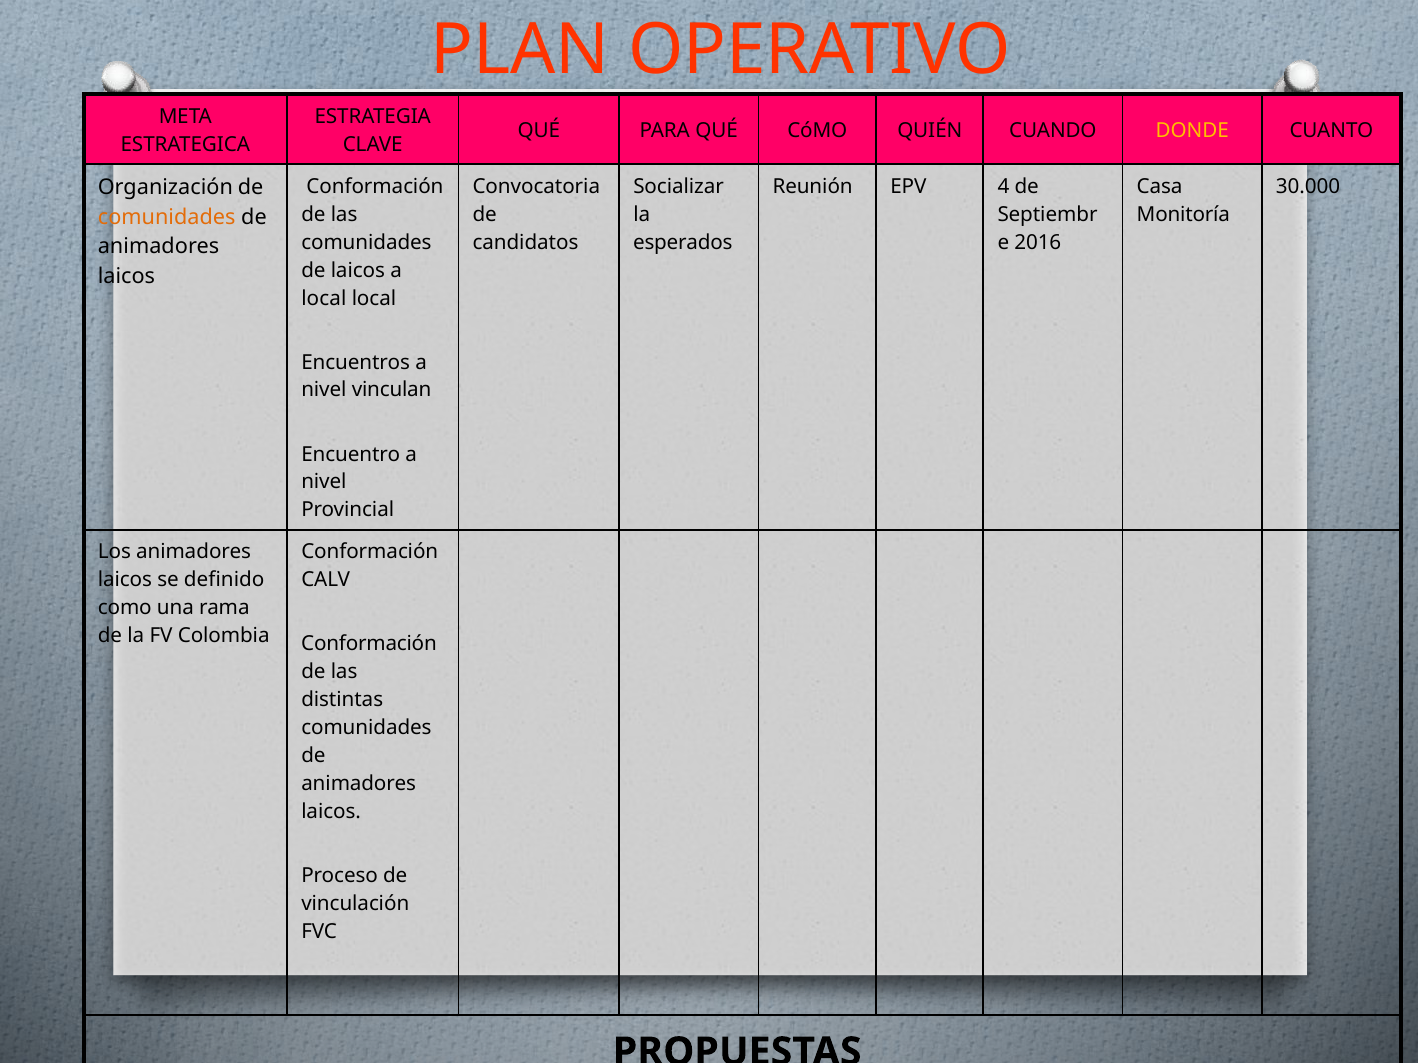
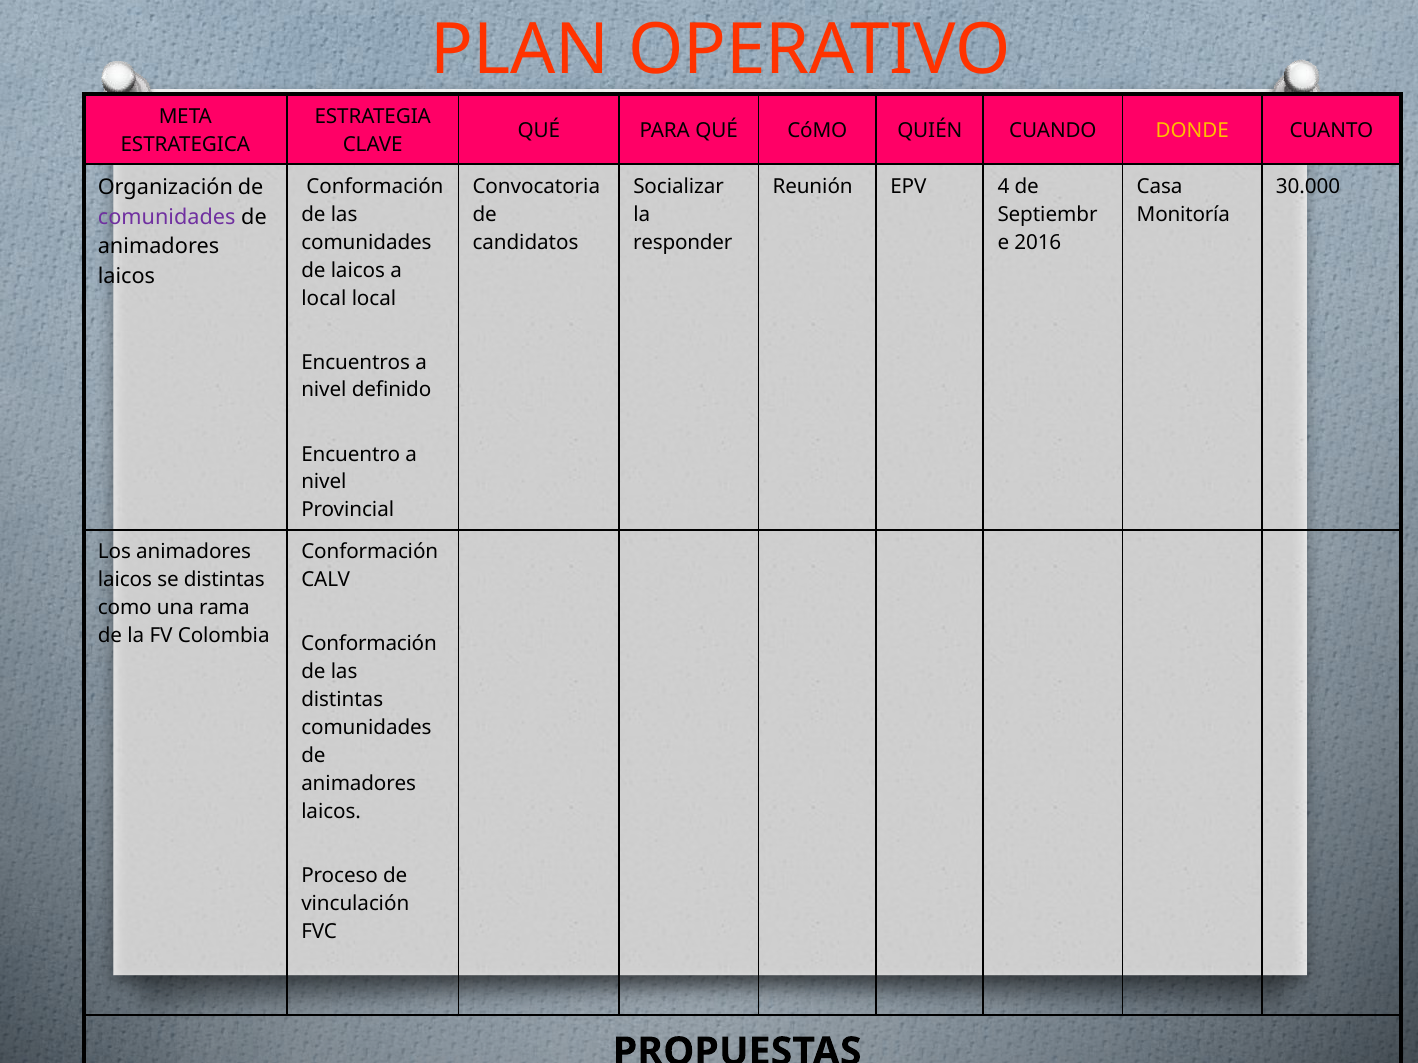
comunidades colour: orange -> purple (167, 217)
esperados: esperados -> responder (683, 243)
vinculan: vinculan -> definido (392, 390)
se definido: definido -> distintas (224, 580)
